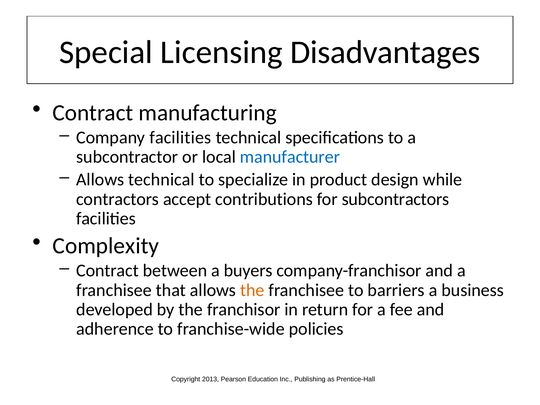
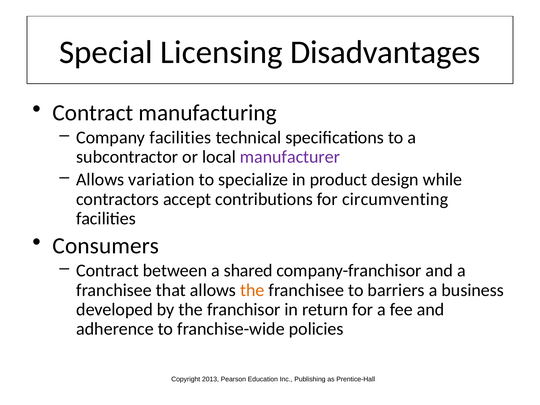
manufacturer colour: blue -> purple (290, 157)
Allows technical: technical -> variation (161, 180)
subcontractors: subcontractors -> circumventing (395, 199)
Complexity: Complexity -> Consumers (106, 246)
buyers: buyers -> shared (248, 271)
